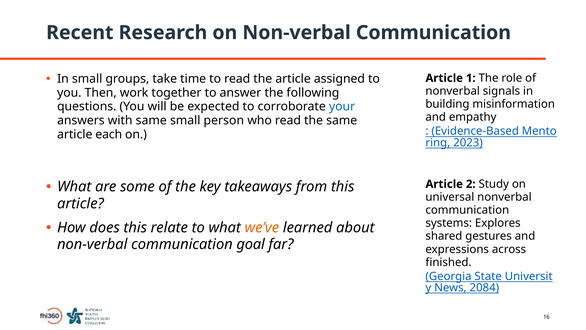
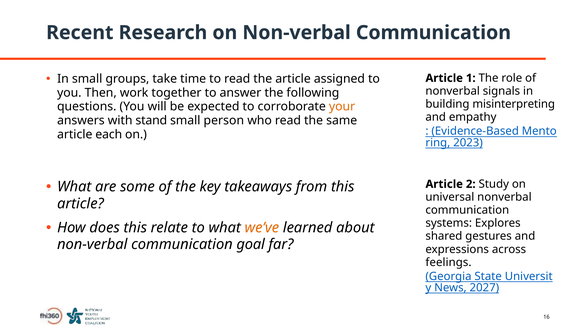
misinformation: misinformation -> misinterpreting (514, 104)
your colour: blue -> orange (342, 107)
with same: same -> stand (151, 120)
finished: finished -> feelings (449, 262)
2084: 2084 -> 2027 (484, 287)
